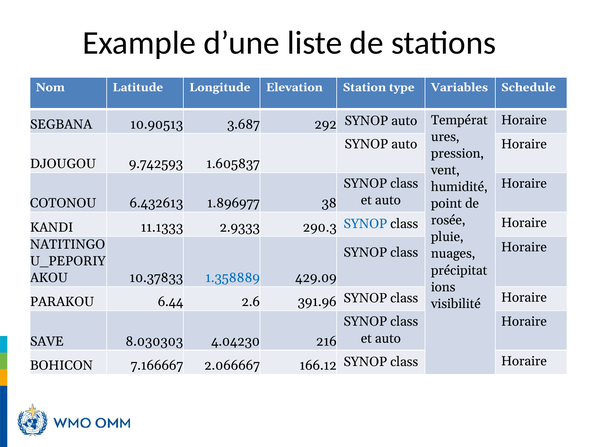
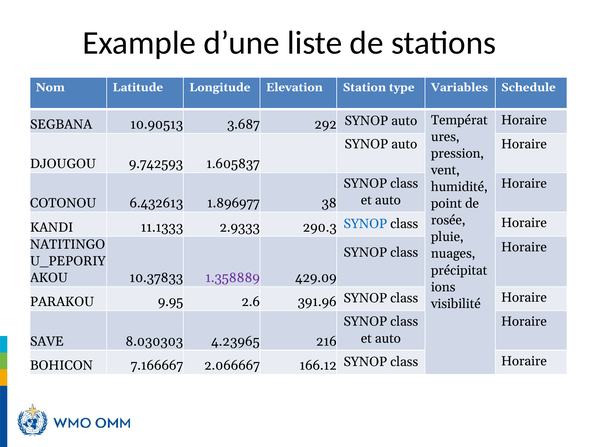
1.358889 colour: blue -> purple (233, 278)
6.44: 6.44 -> 9.95 (171, 302)
4.04230: 4.04230 -> 4.23965 (235, 342)
